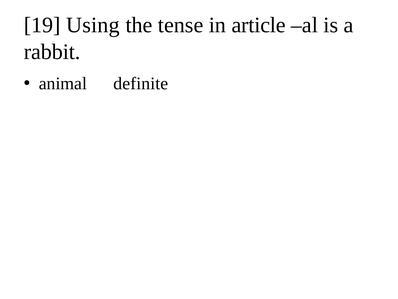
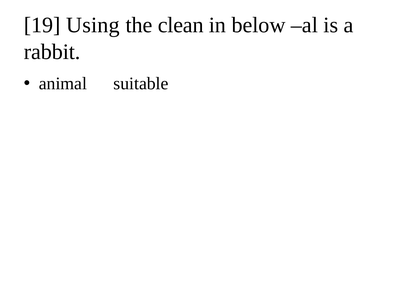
tense: tense -> clean (181, 25)
article: article -> below (258, 25)
definite: definite -> suitable (141, 83)
